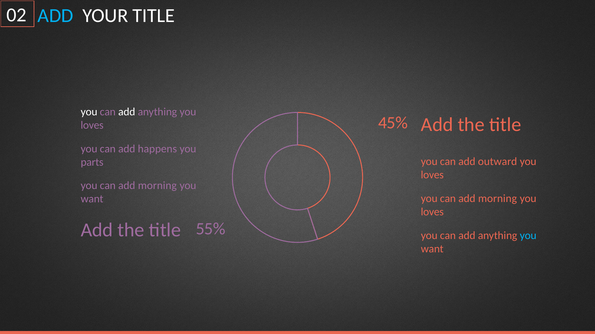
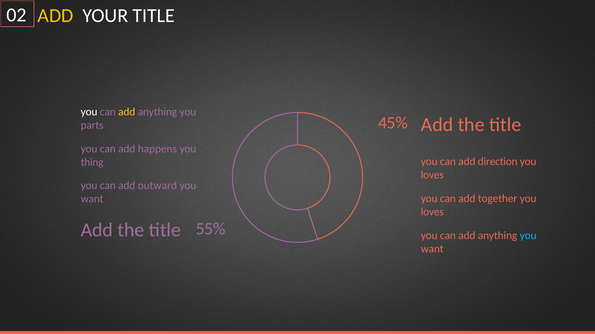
ADD colour: light blue -> yellow (56, 16)
add colour: white -> yellow (127, 112)
loves: loves -> parts (92, 125)
outward: outward -> direction (498, 162)
parts: parts -> thing (92, 162)
morning: morning -> outward (157, 186)
morning: morning -> together (498, 199)
